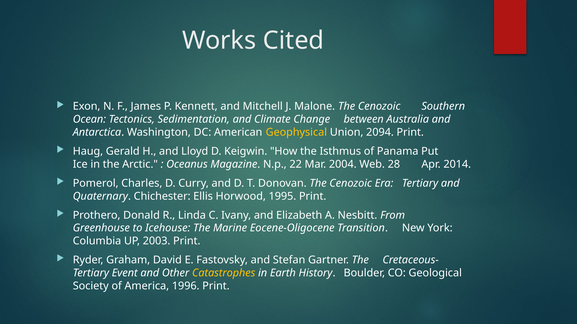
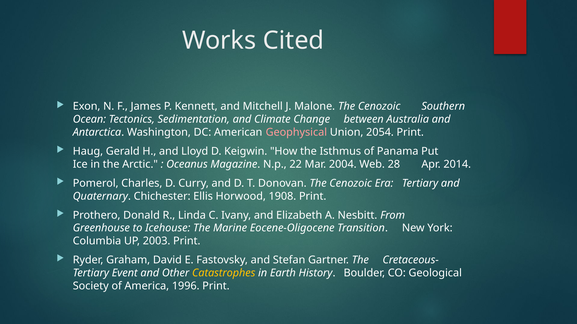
Geophysical colour: yellow -> pink (296, 133)
2094: 2094 -> 2054 (380, 133)
1995: 1995 -> 1908 (282, 196)
